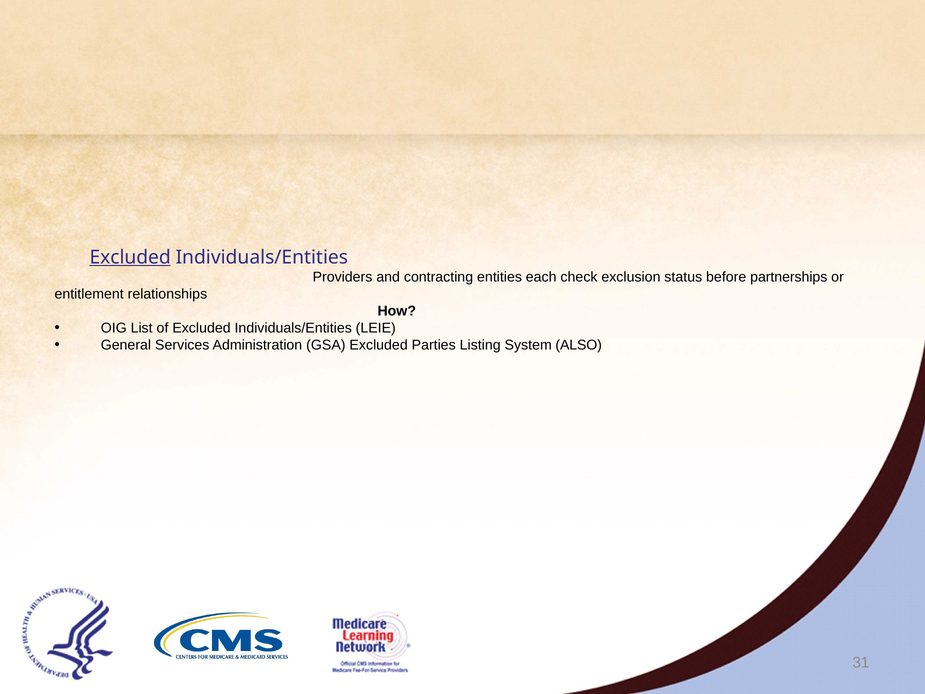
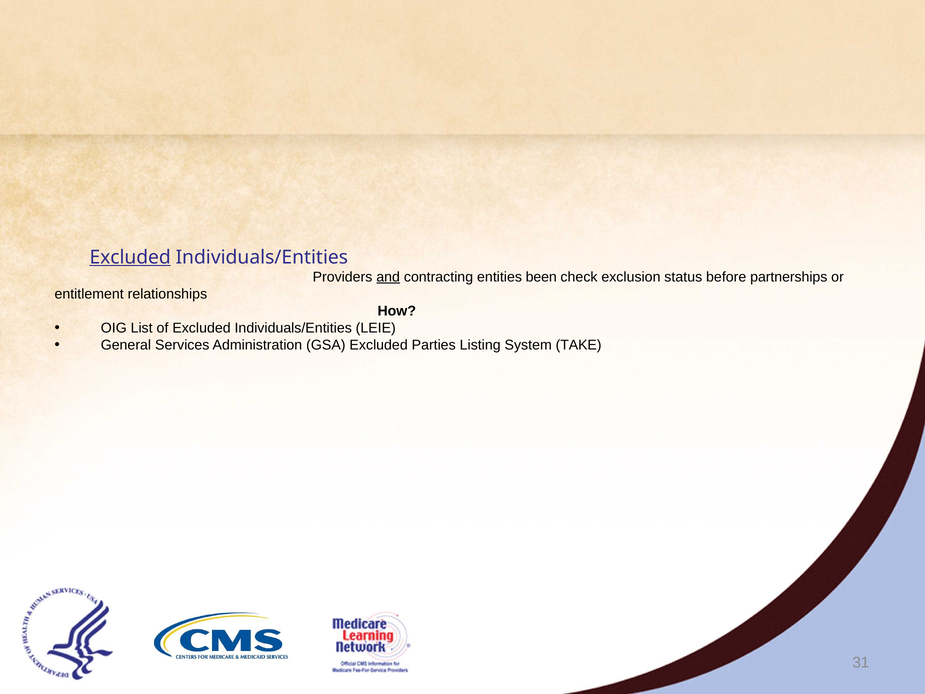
and underline: none -> present (388, 277)
each: each -> been (541, 277)
ALSO: ALSO -> TAKE (579, 345)
